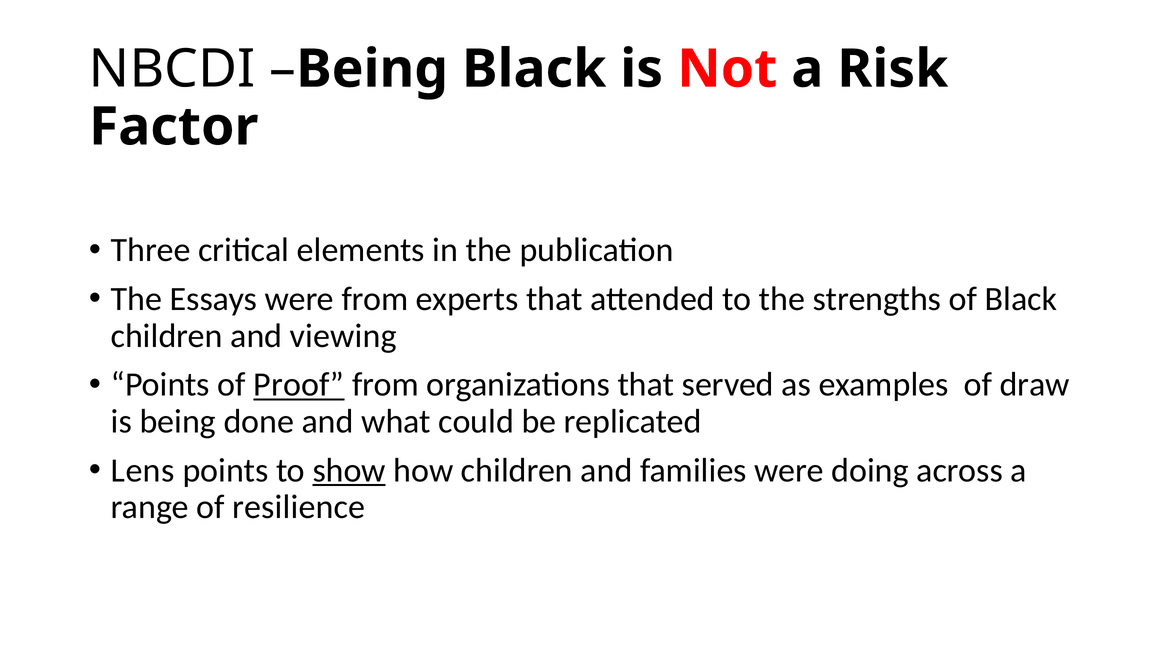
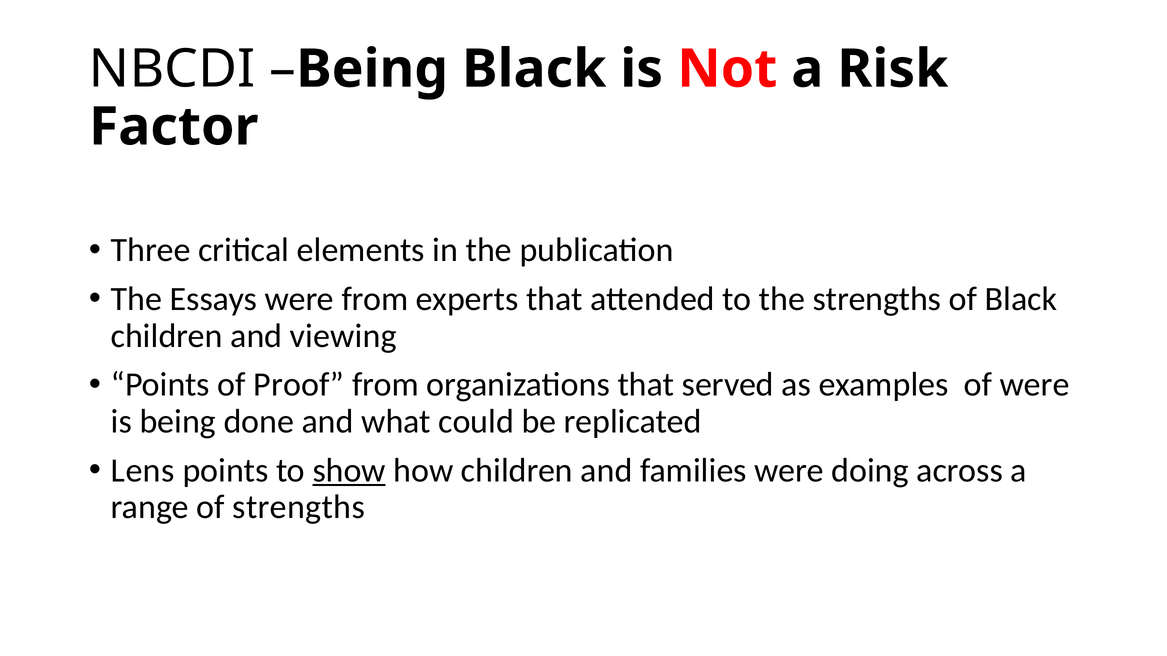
Proof underline: present -> none (299, 385)
of draw: draw -> were (1035, 385)
of resilience: resilience -> strengths (299, 507)
